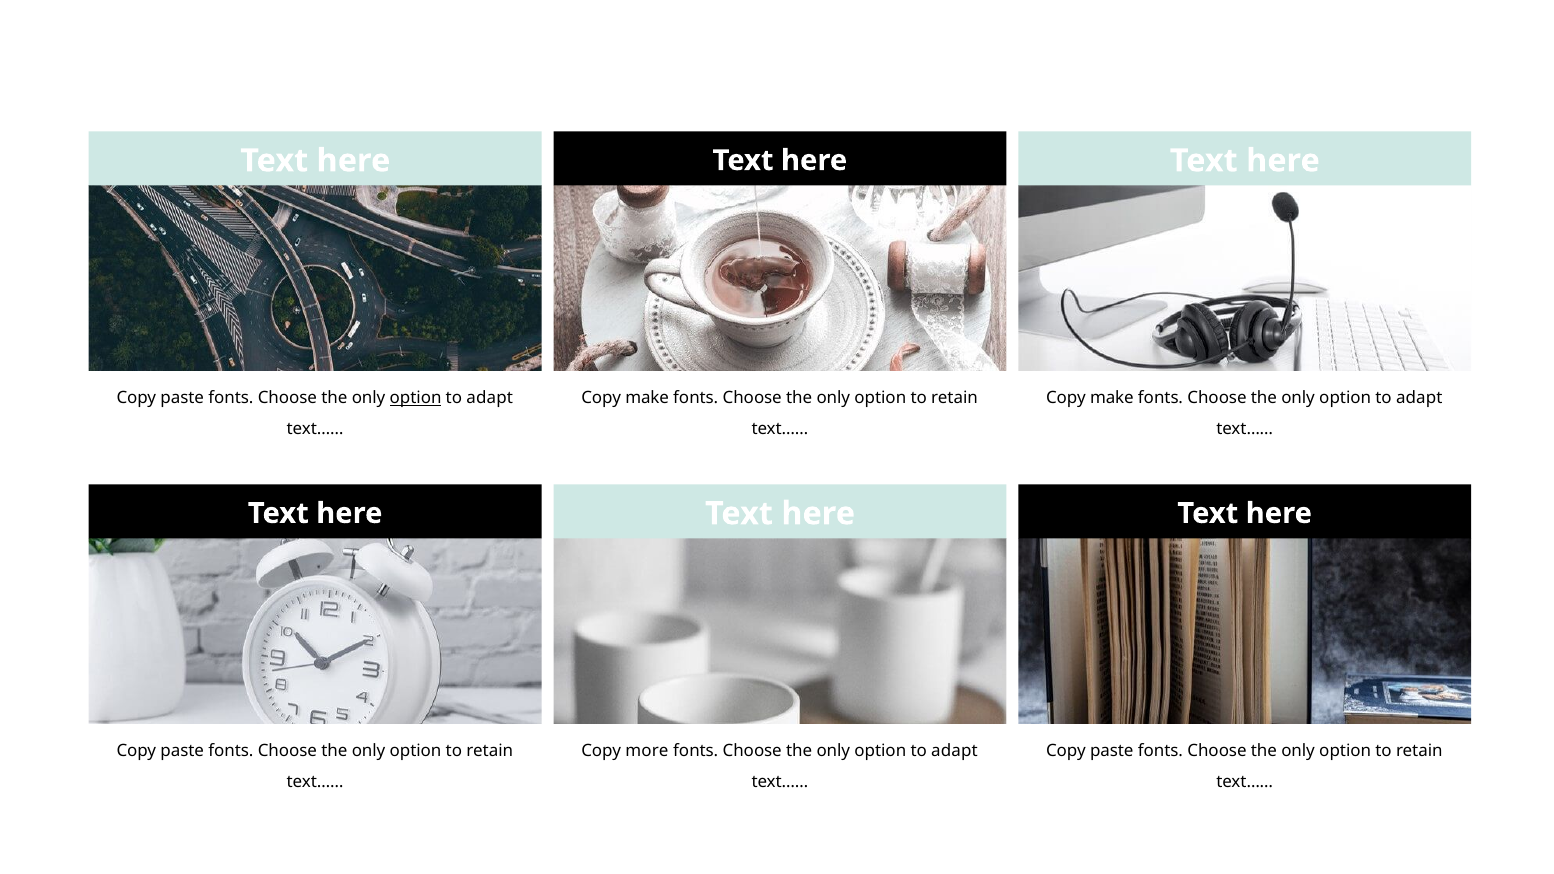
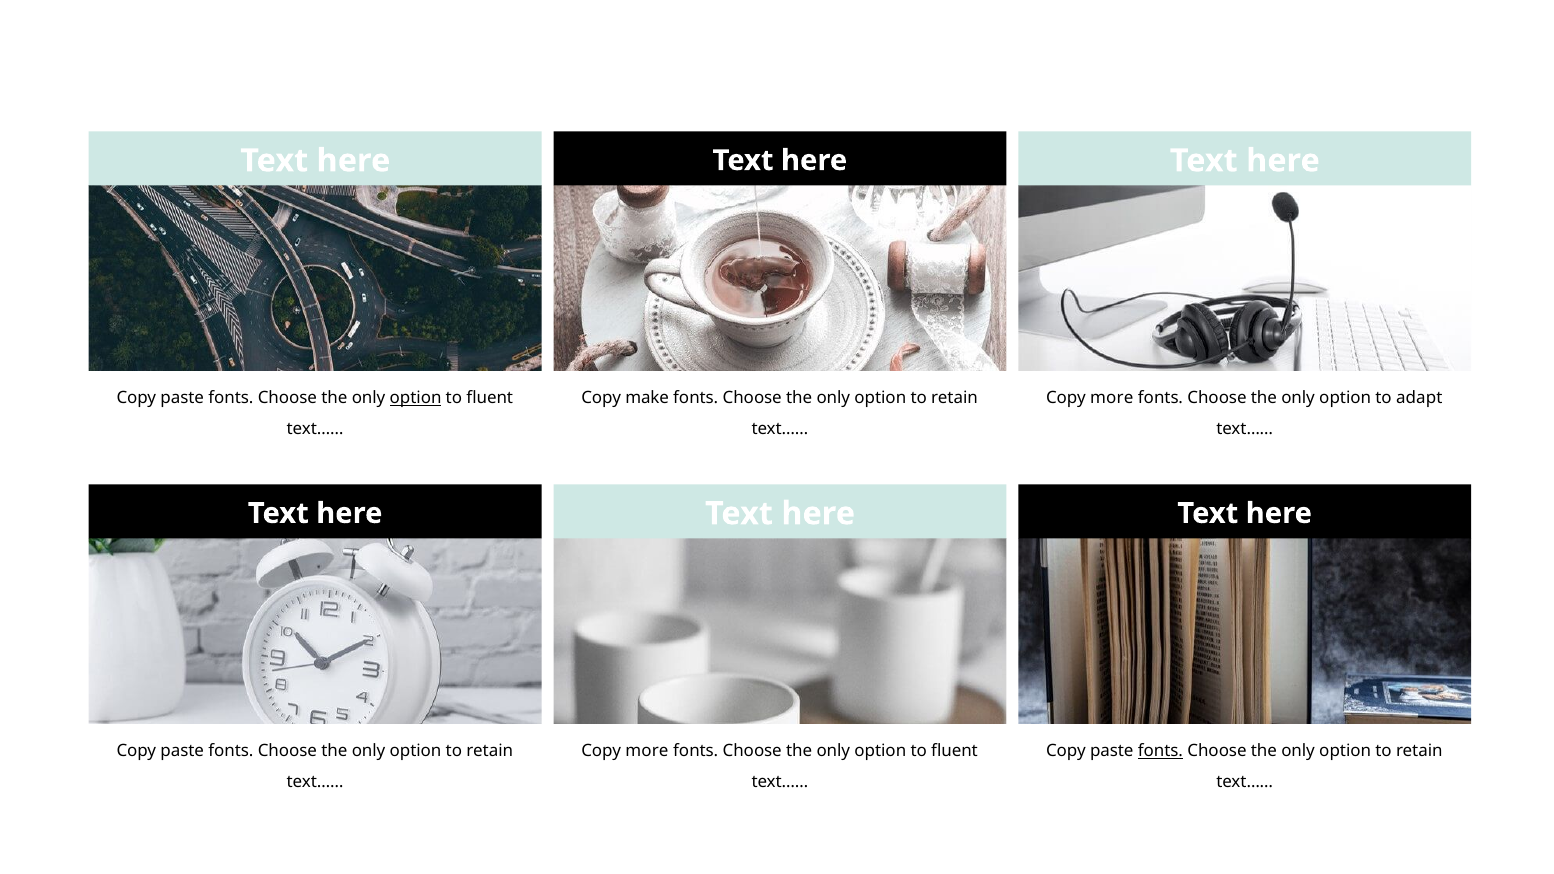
adapt: adapt -> fluent (490, 398)
make: make -> more (1112, 398)
adapt: adapt -> fluent (955, 751)
fonts underline: none -> present (1160, 751)
